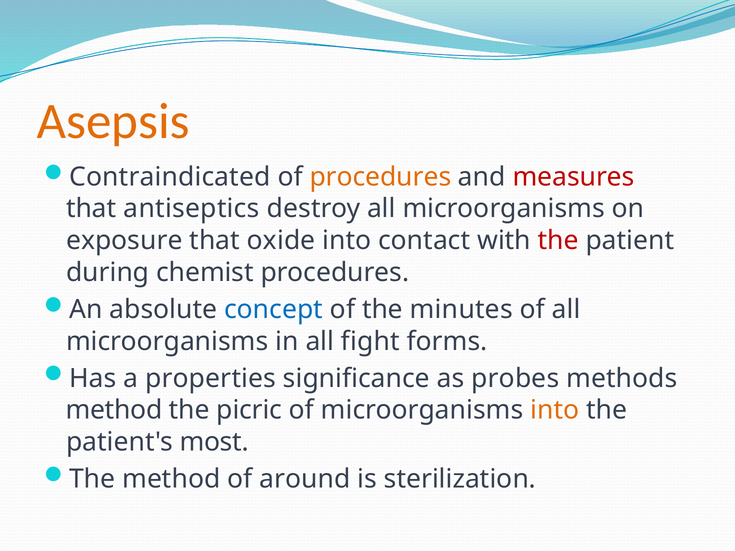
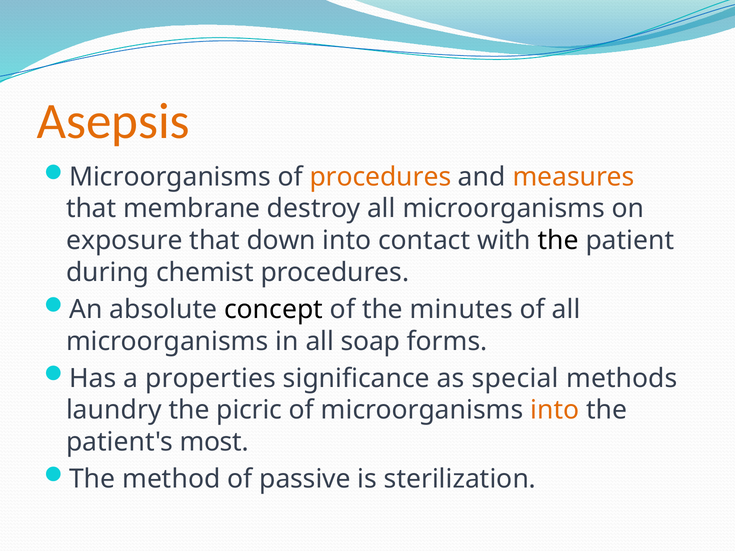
Contraindicated: Contraindicated -> Microorganisms (170, 177)
measures colour: red -> orange (574, 177)
antiseptics: antiseptics -> membrane (192, 209)
oxide: oxide -> down (281, 241)
the colour: red -> black (558, 241)
concept colour: blue -> black (274, 310)
fight: fight -> soap (371, 341)
probes: probes -> special (515, 379)
method: method -> laundry (114, 410)
around: around -> passive (305, 479)
